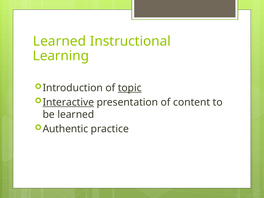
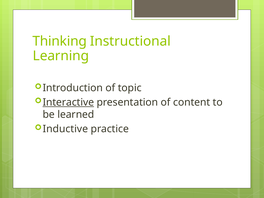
Learned: Learned -> Thinking (60, 41)
topic underline: present -> none (130, 88)
Authentic: Authentic -> Inductive (65, 129)
